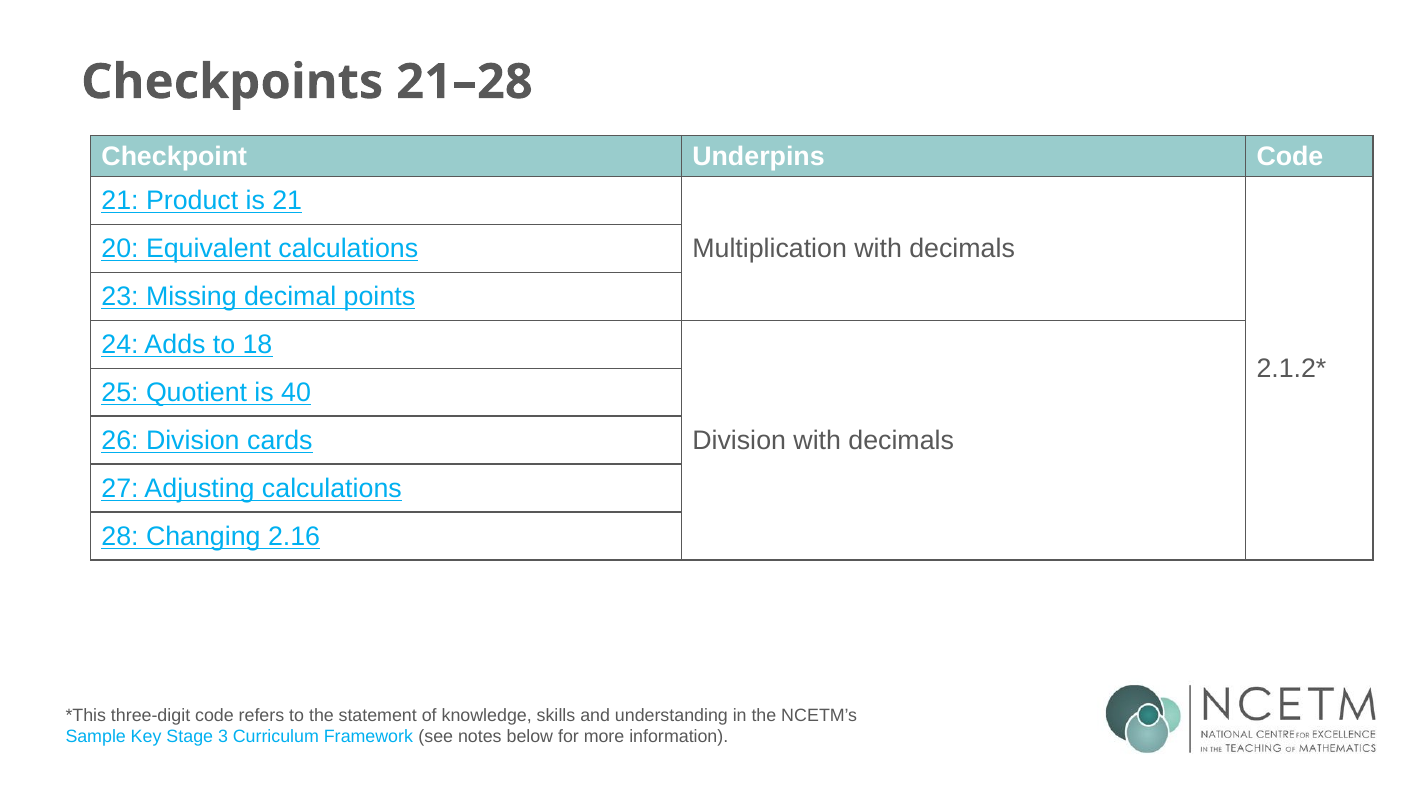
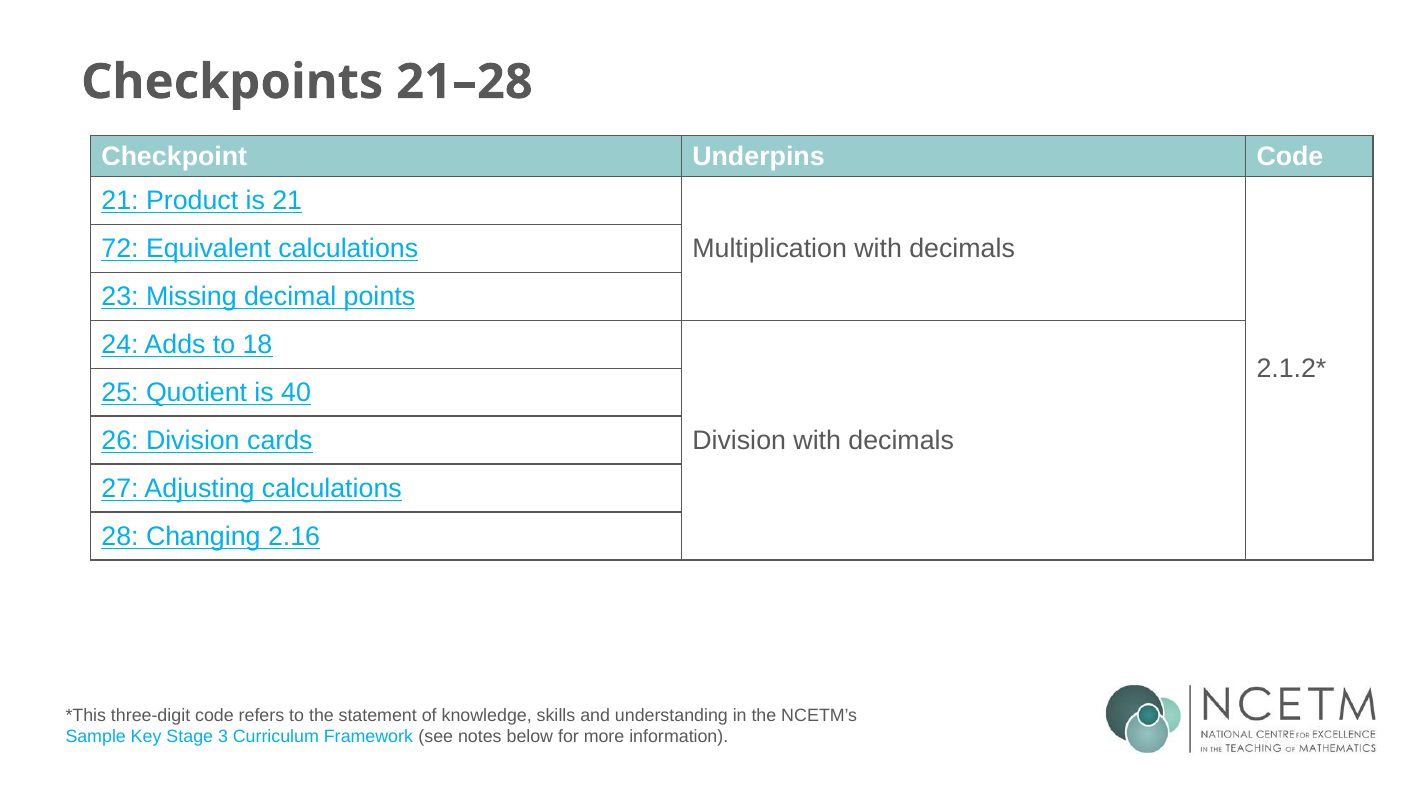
20: 20 -> 72 (120, 249)
